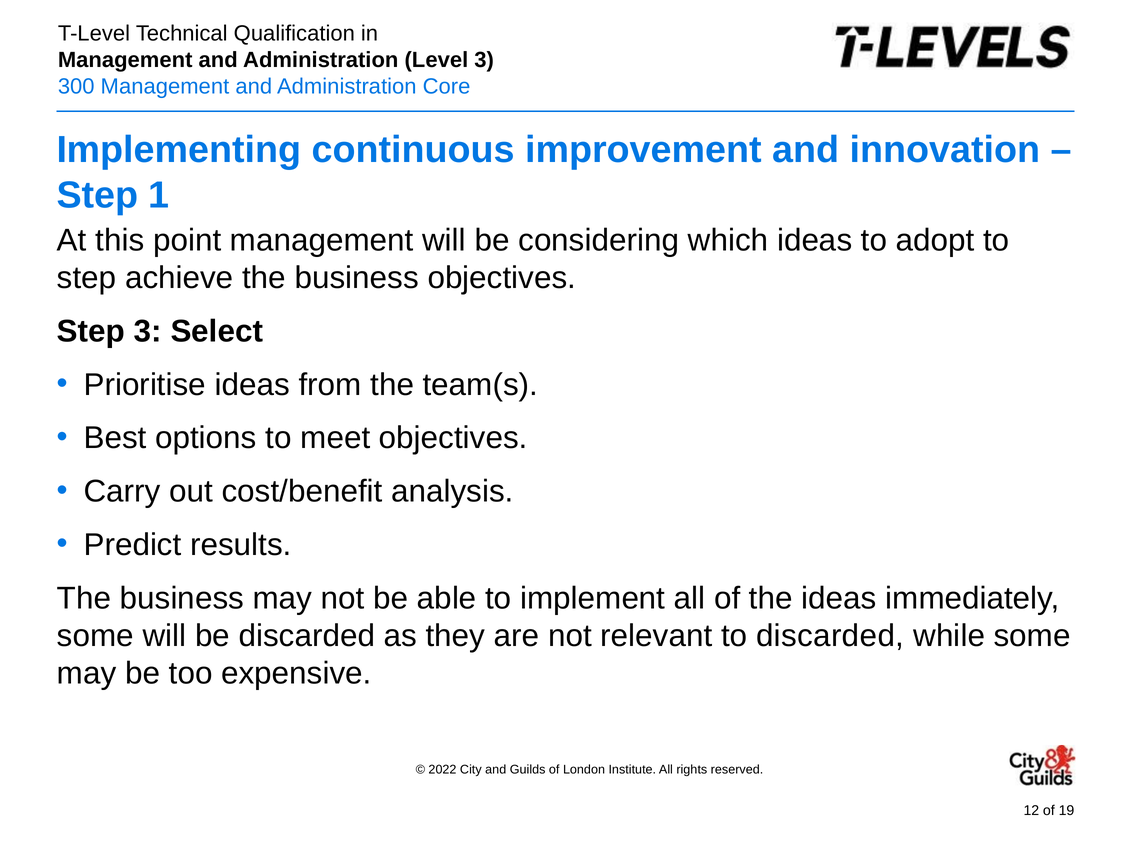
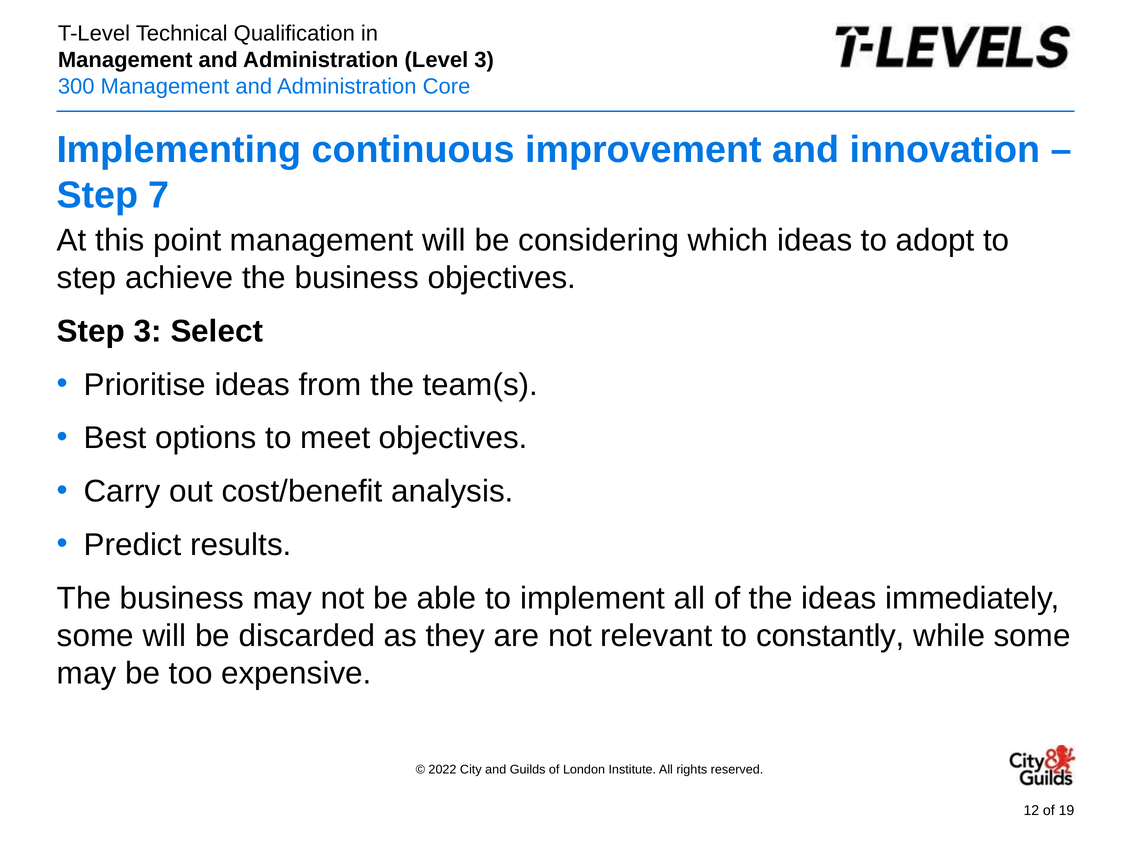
1: 1 -> 7 (159, 195)
to discarded: discarded -> constantly (830, 636)
